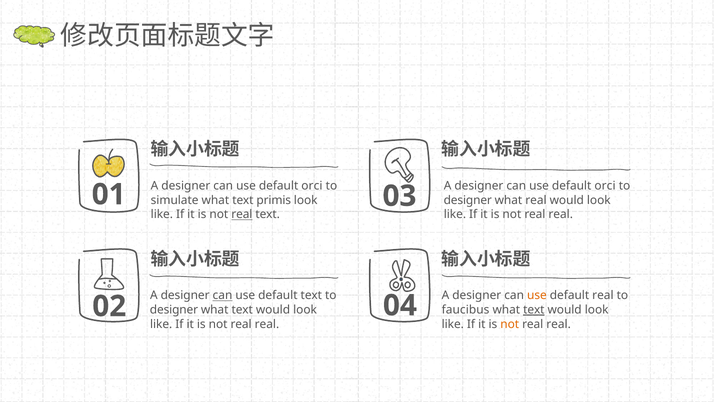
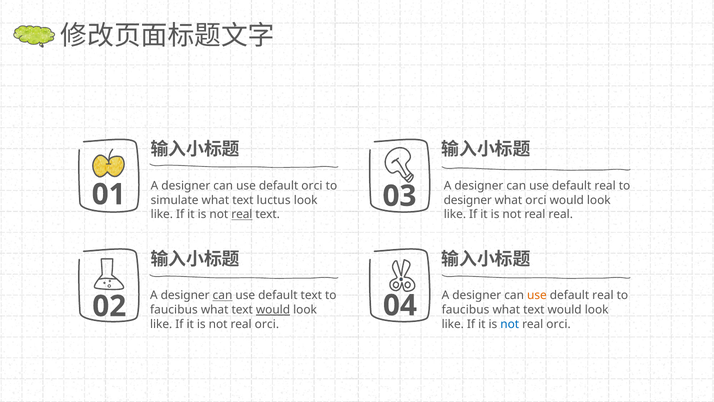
orci: orci -> real (605, 186)
primis: primis -> luctus (274, 200)
what real: real -> orci (536, 200)
designer: designer -> faucibus (174, 310)
would underline: none -> present (273, 310)
text underline: present -> none (534, 310)
real: real -> orci (267, 324)
not colour: orange -> blue (510, 324)
real: real -> orci (559, 324)
